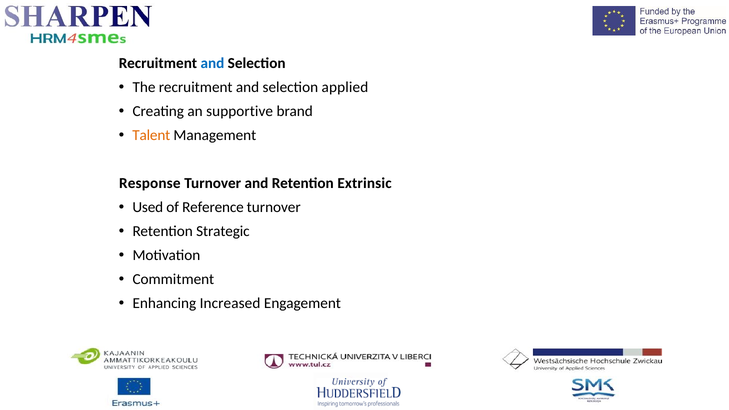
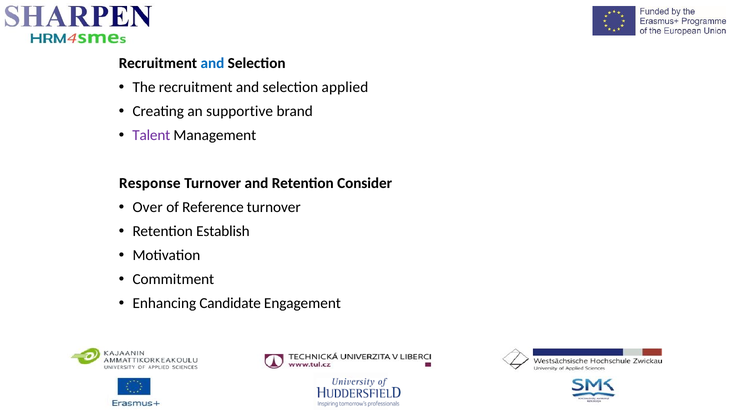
Talent colour: orange -> purple (151, 135)
Extrinsic: Extrinsic -> Consider (365, 183)
Used: Used -> Over (148, 207)
Strategic: Strategic -> Establish (223, 231)
Increased: Increased -> Candidate (230, 303)
